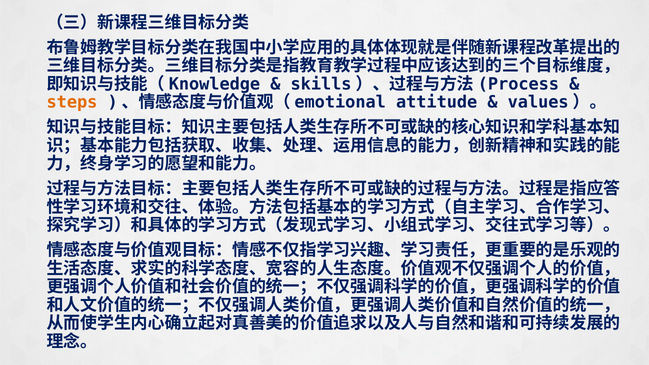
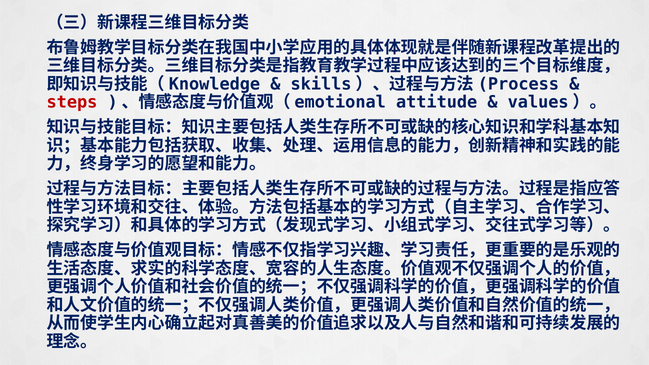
steps colour: orange -> red (72, 102)
